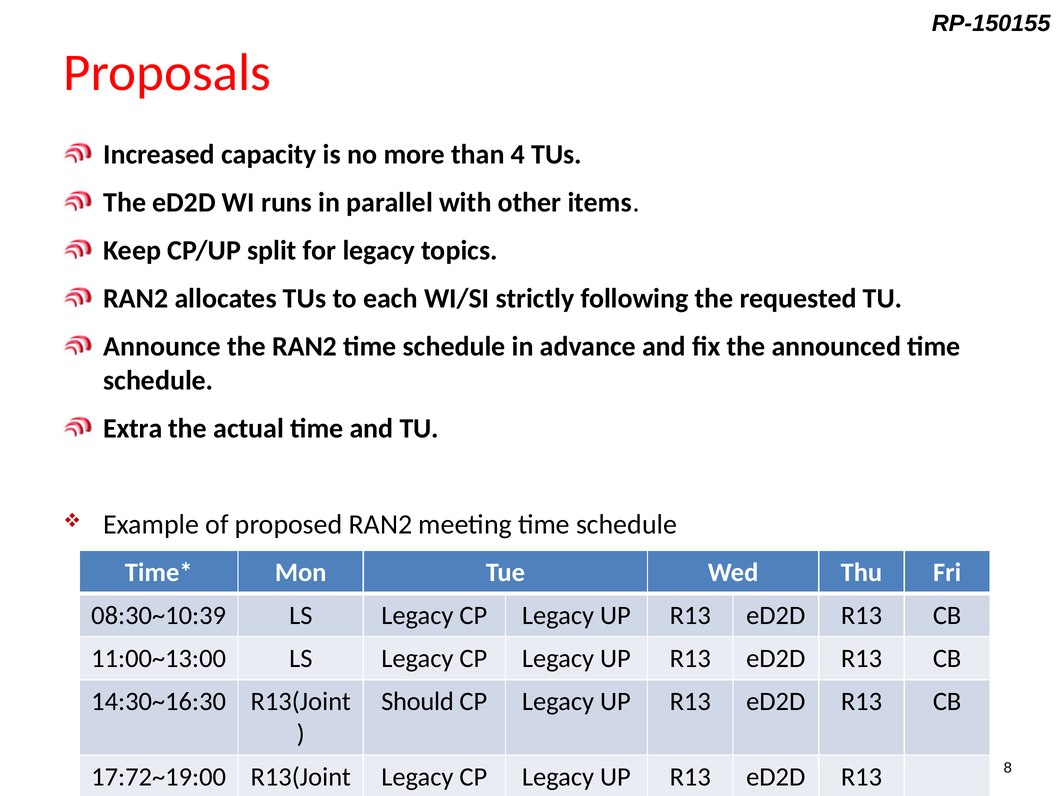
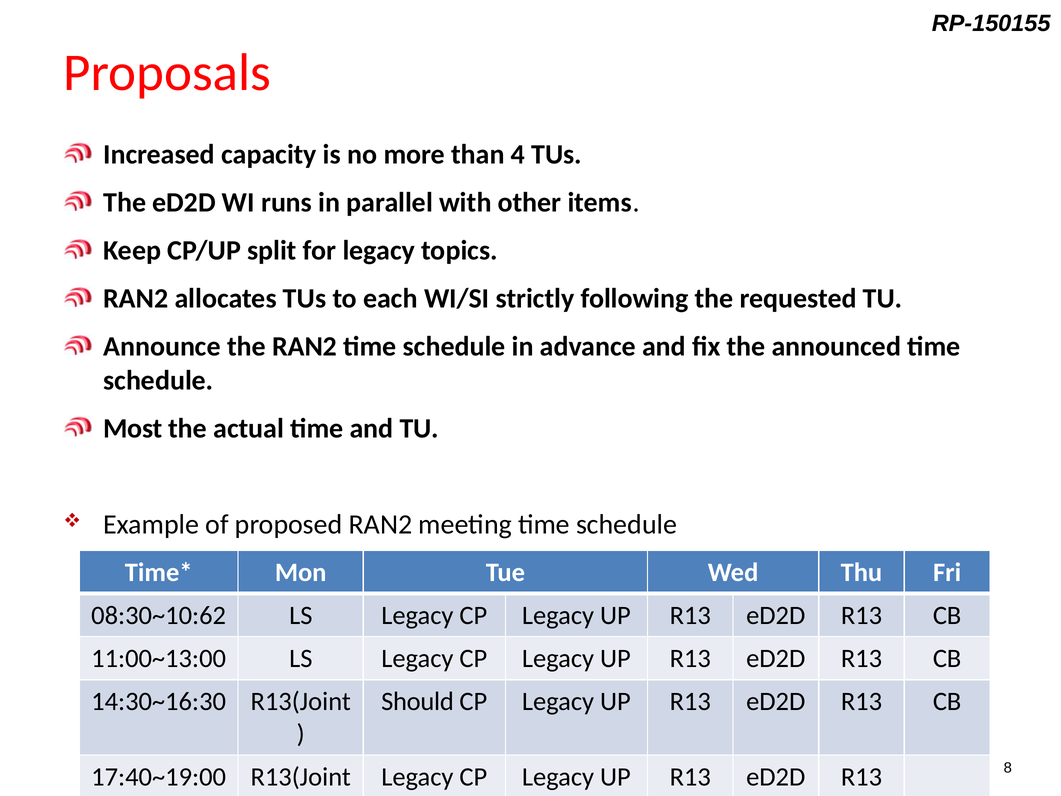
Extra: Extra -> Most (133, 428)
08:30~10:39: 08:30~10:39 -> 08:30~10:62 (159, 615)
17:72~19:00: 17:72~19:00 -> 17:40~19:00 (159, 777)
